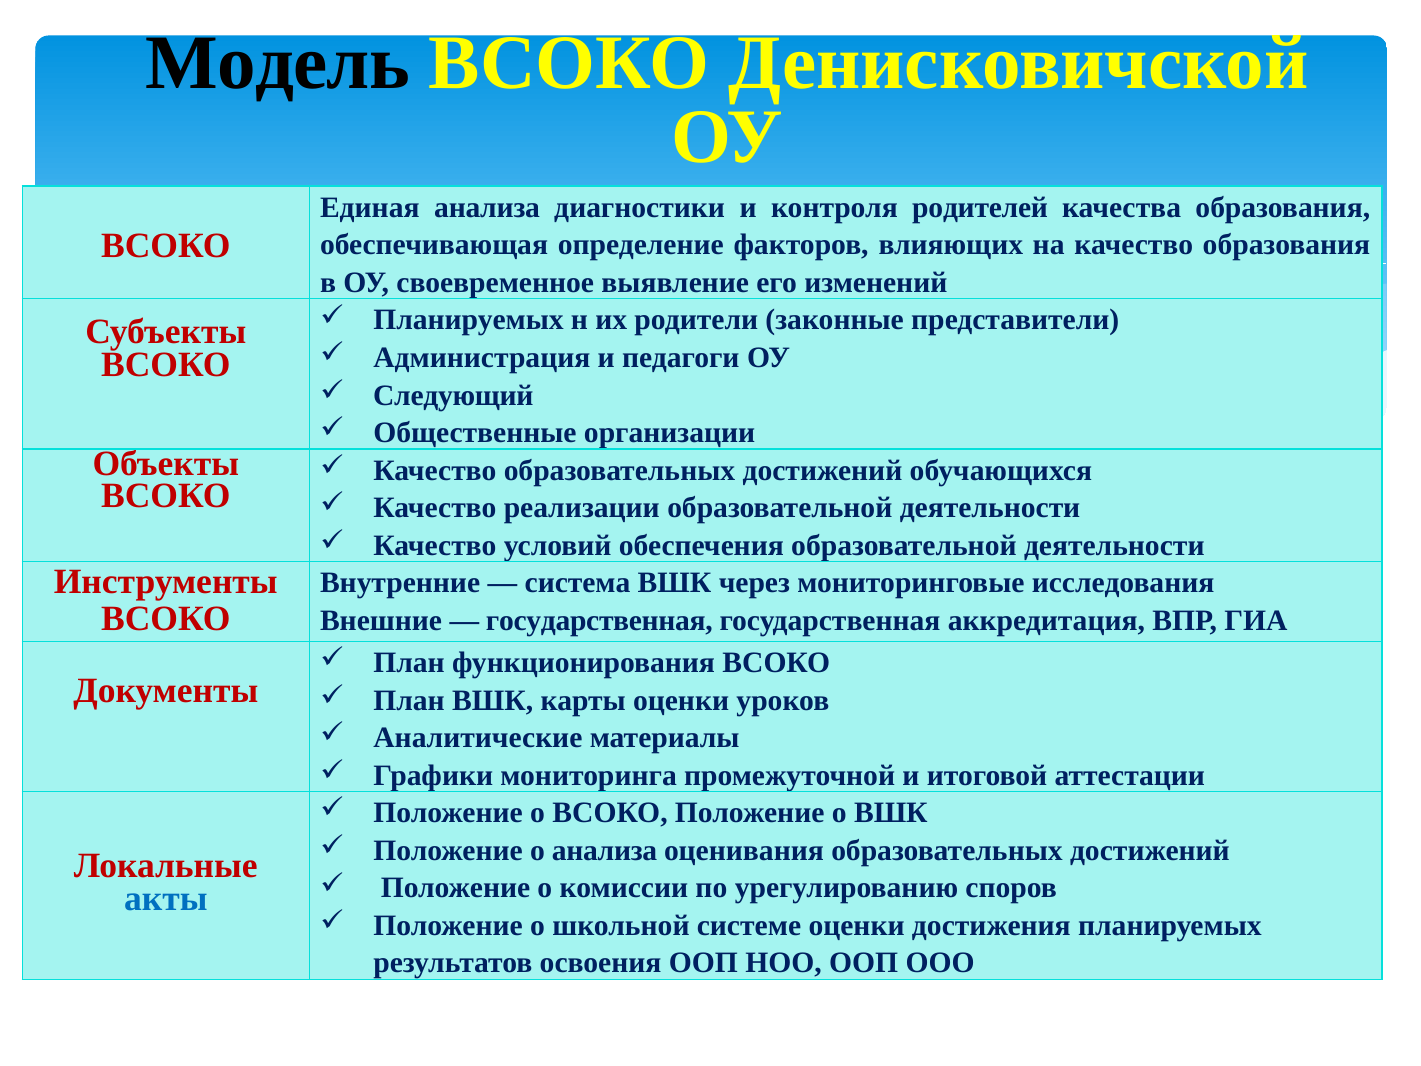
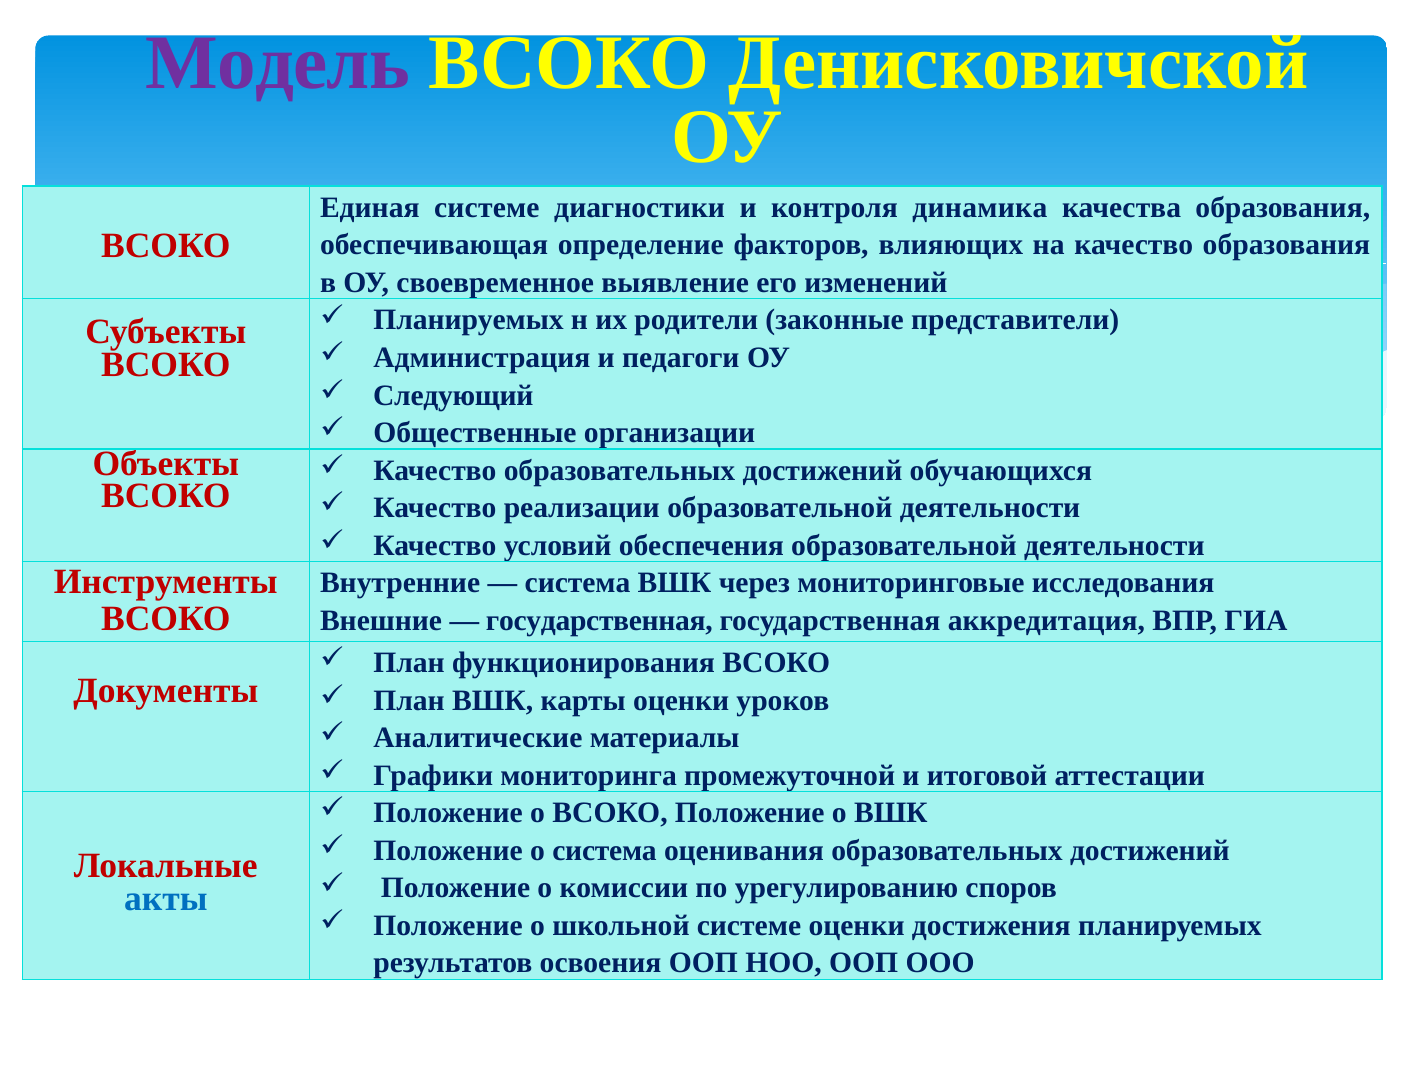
Модель colour: black -> purple (278, 63)
Единая анализа: анализа -> системе (487, 207)
родителей: родителей -> динамика (980, 207)
о анализа: анализа -> система (605, 850)
